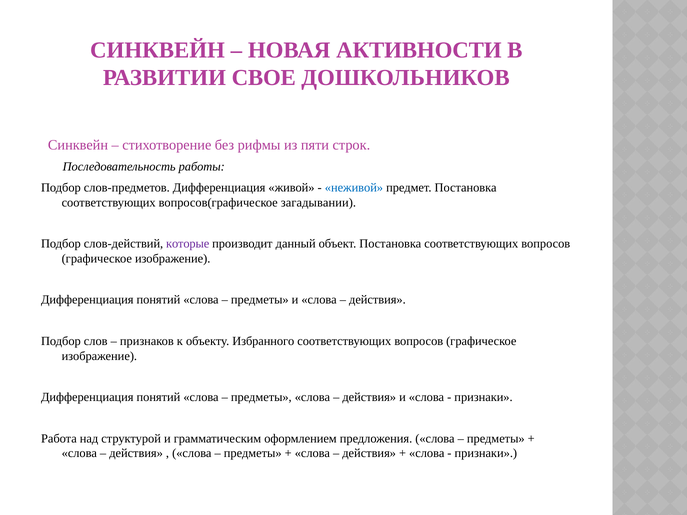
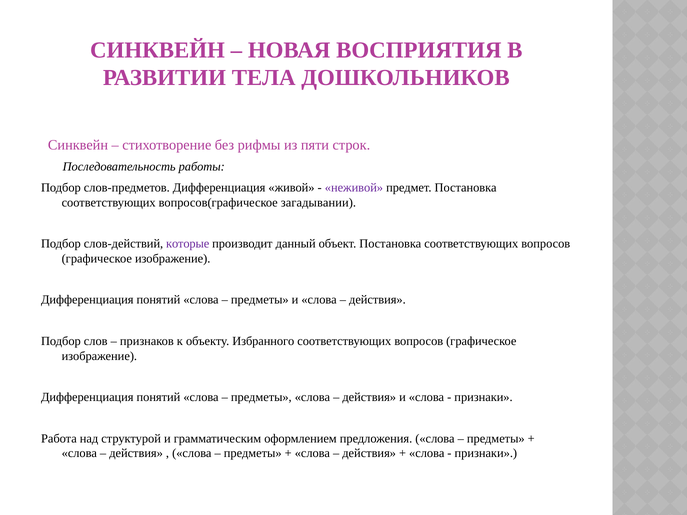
АКТИВНОСТИ: АКТИВНОСТИ -> ВОСПРИЯТИЯ (419, 50)
СВОЕ: СВОЕ -> ТЕЛА (264, 78)
неживой colour: blue -> purple (354, 188)
